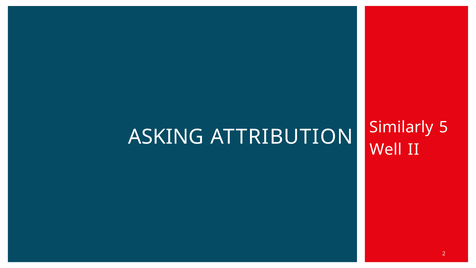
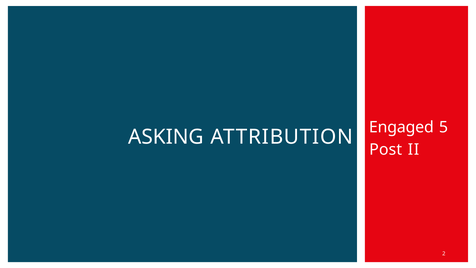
Similarly: Similarly -> Engaged (401, 127)
Well: Well -> Post (386, 149)
